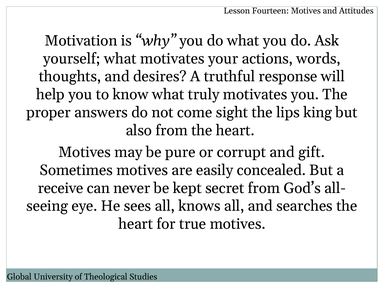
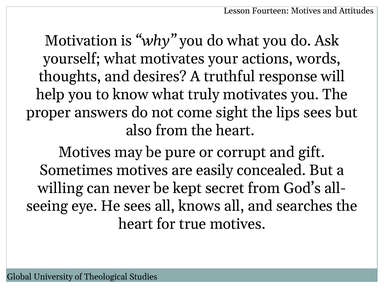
lips king: king -> sees (318, 112)
receive: receive -> willing (61, 188)
